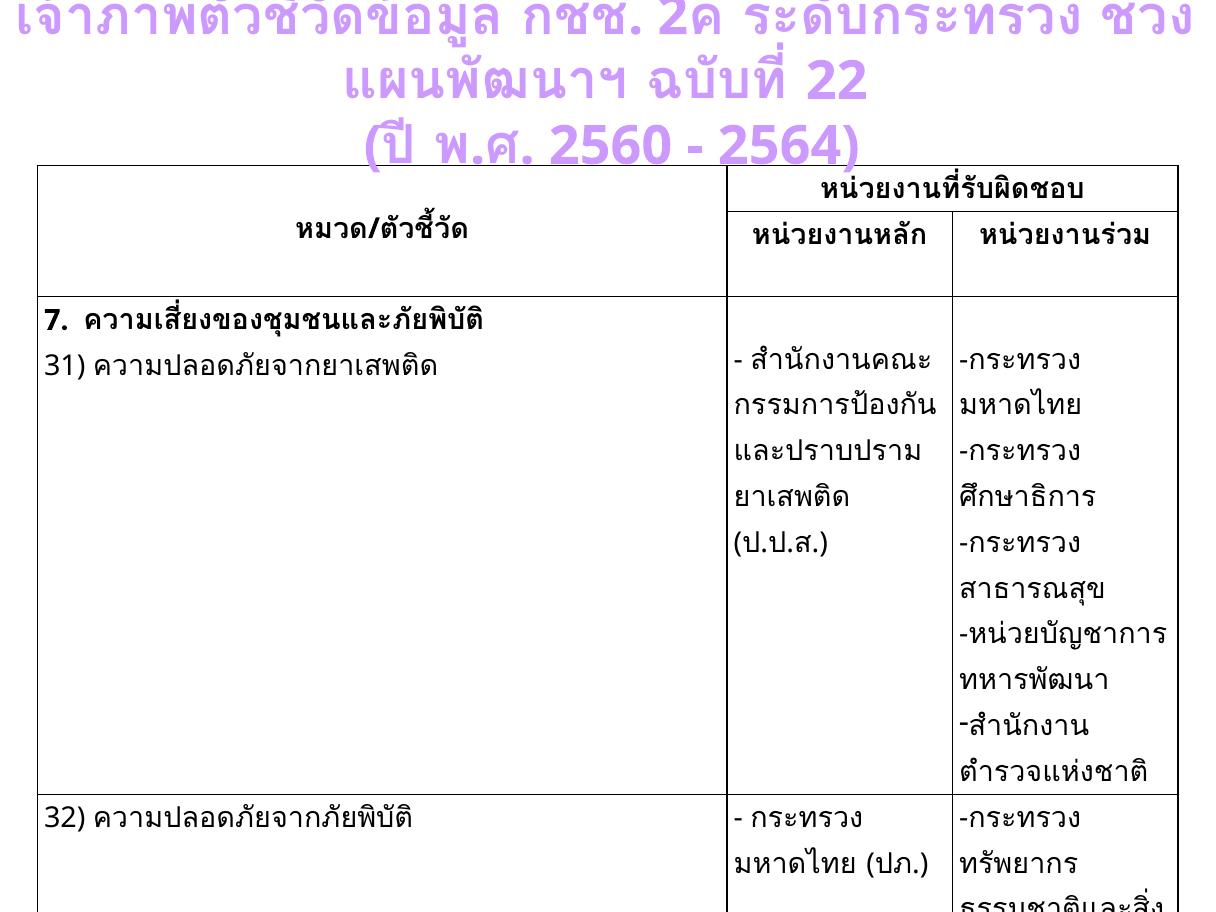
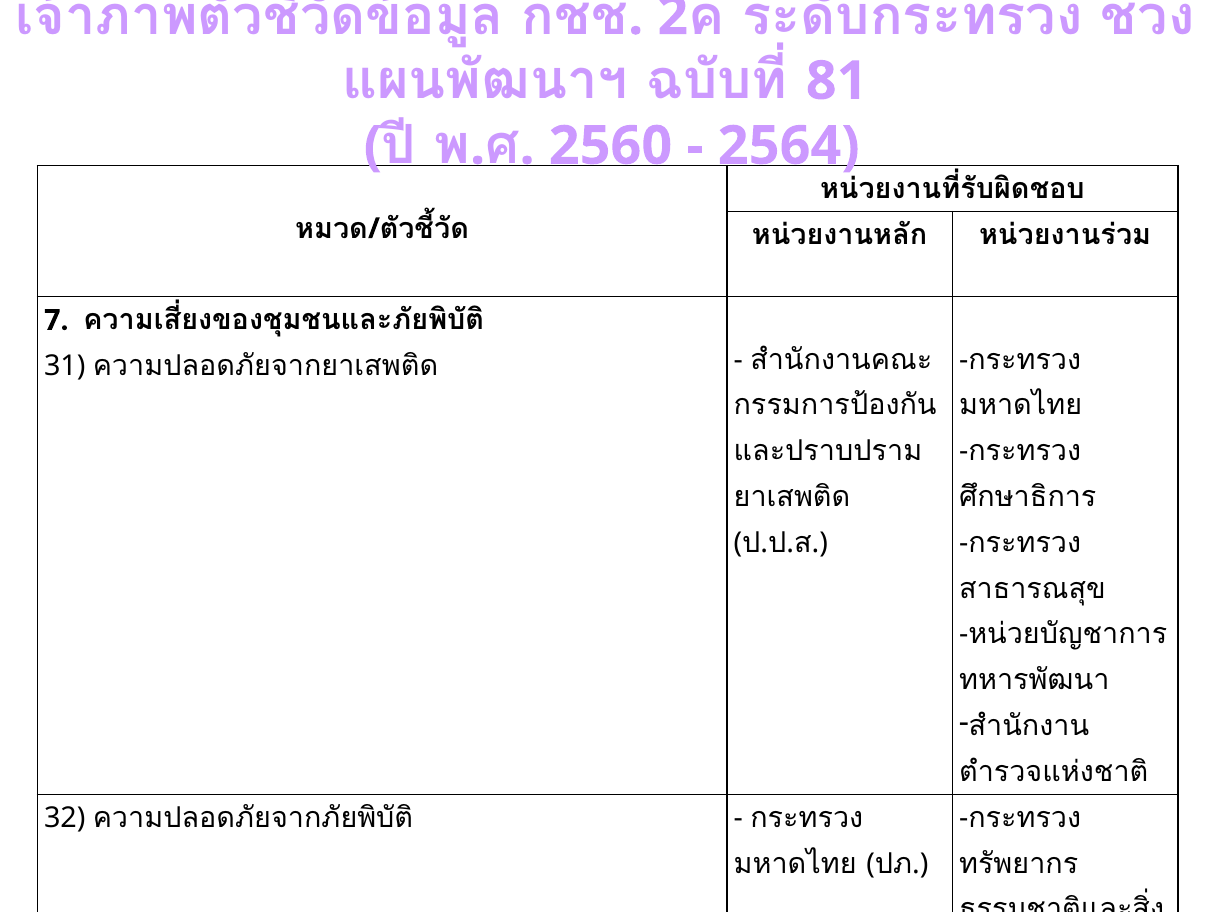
22: 22 -> 81 (837, 81)
